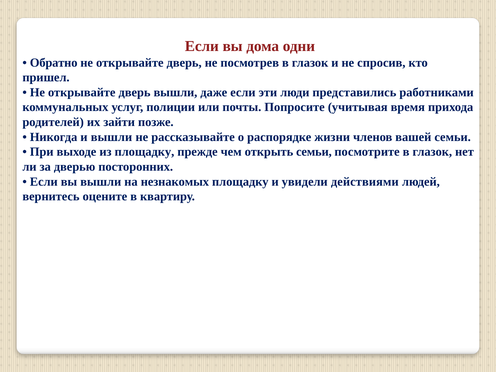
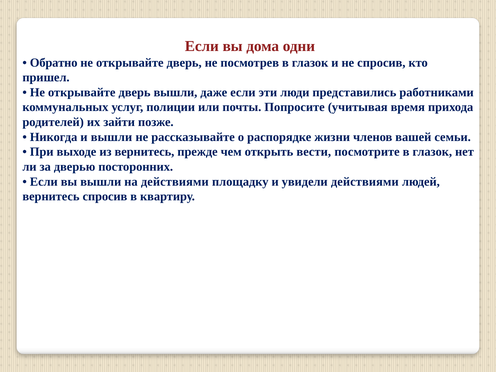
из площадку: площадку -> вернитесь (144, 152)
открыть семьи: семьи -> вести (314, 152)
на незнакомых: незнакомых -> действиями (175, 182)
вернитесь оцените: оцените -> спросив (105, 197)
